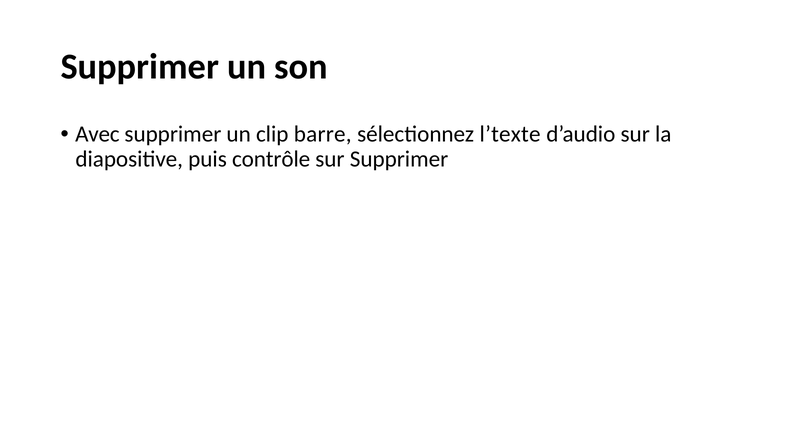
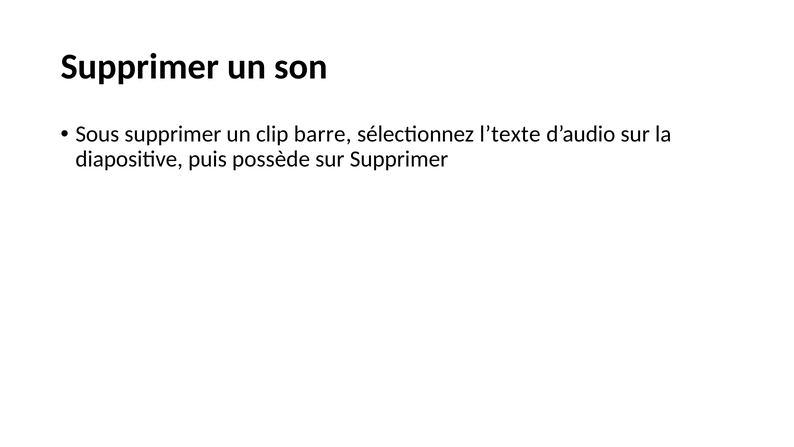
Avec: Avec -> Sous (97, 134)
contrôle: contrôle -> possède (271, 159)
